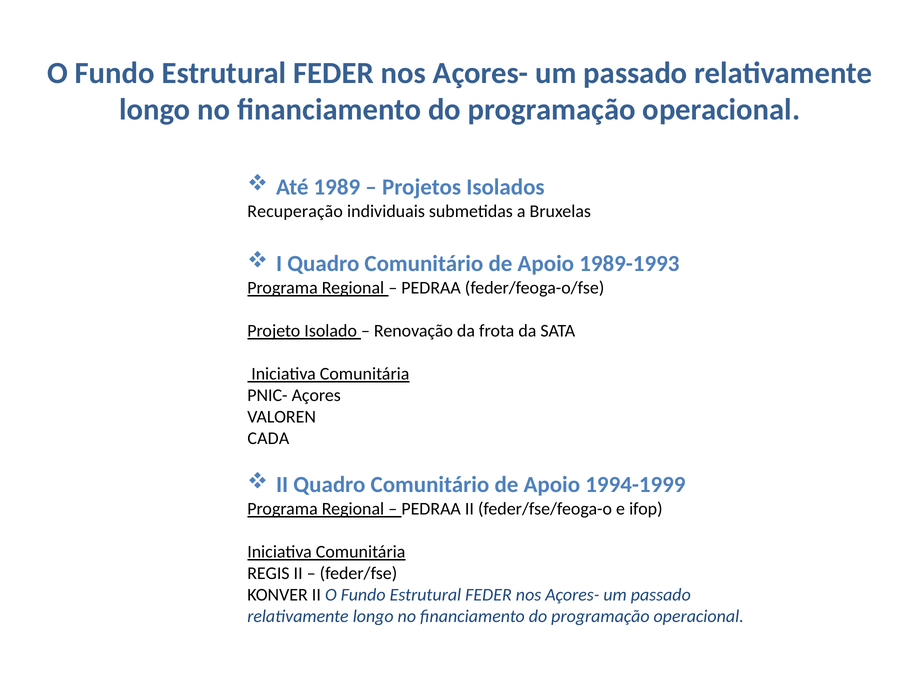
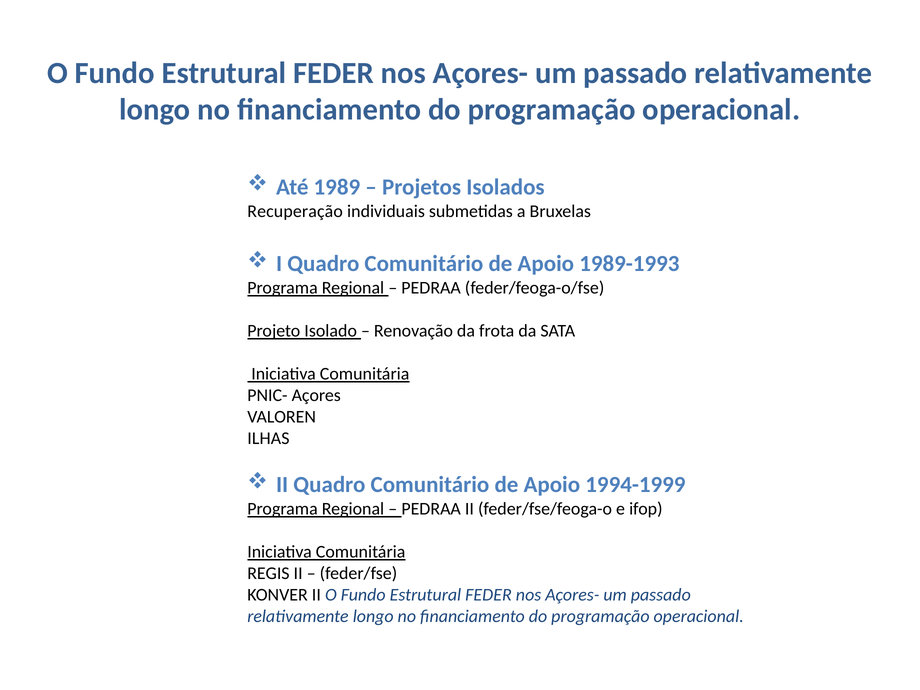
CADA: CADA -> ILHAS (268, 438)
